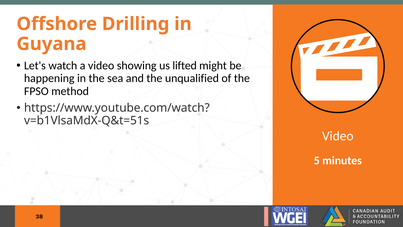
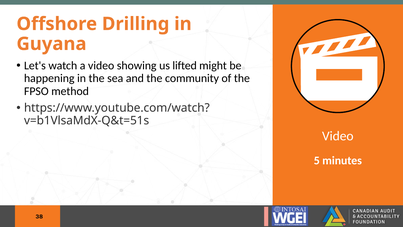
unqualified: unqualified -> community (192, 78)
